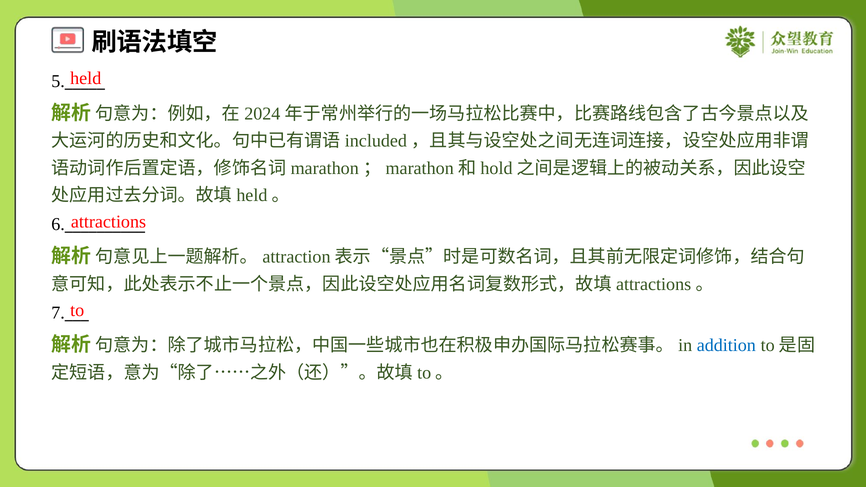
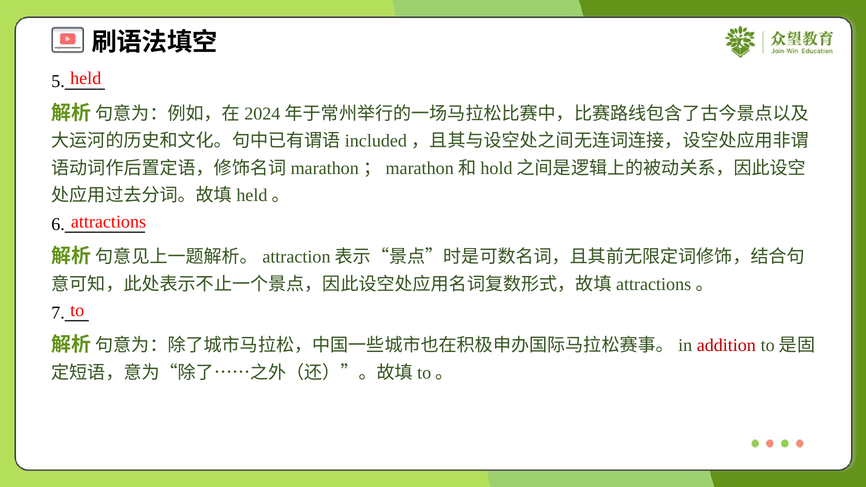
addition colour: blue -> red (726, 345)
